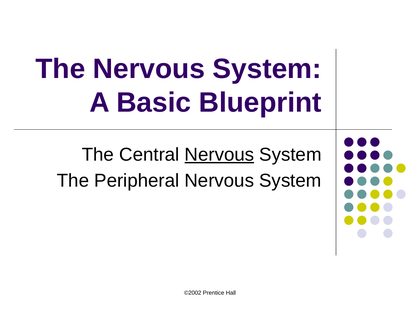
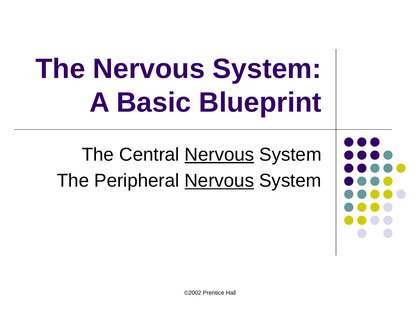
Nervous underline: none -> present (219, 181)
